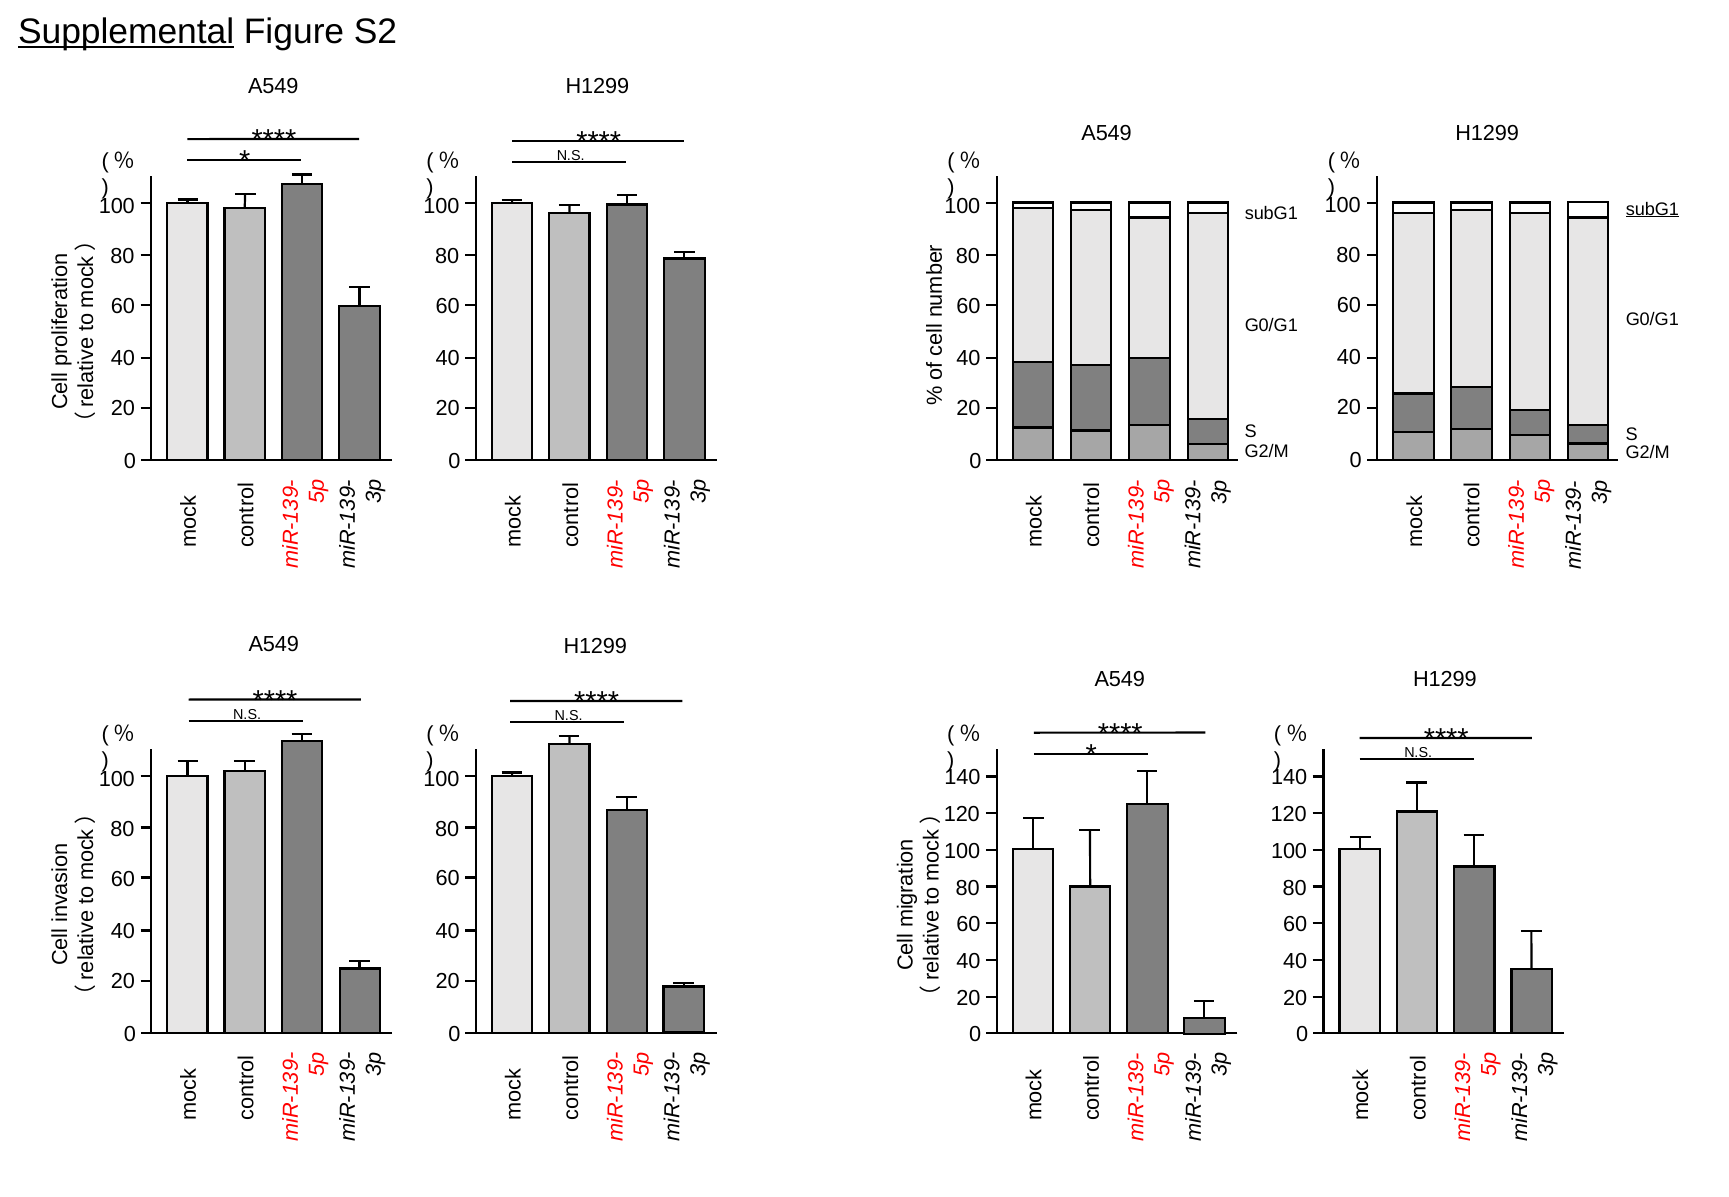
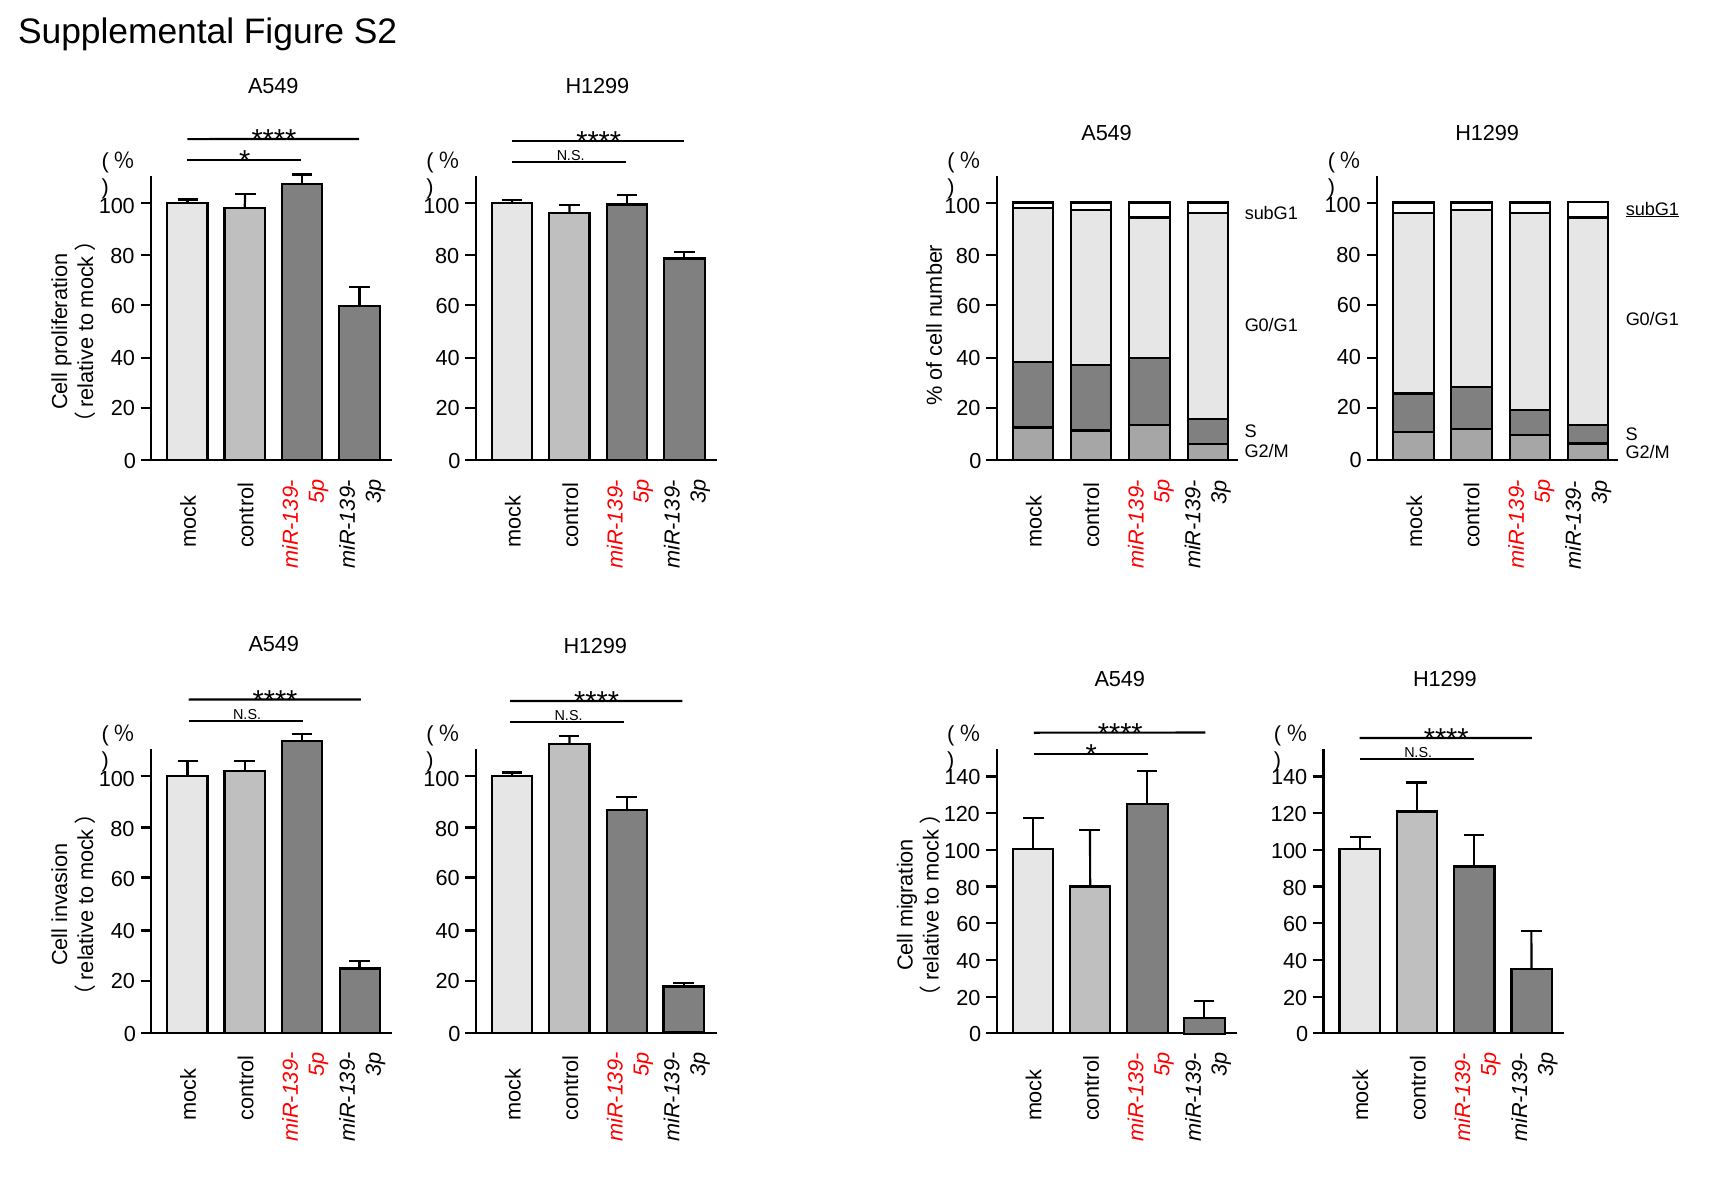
Supplemental underline: present -> none (126, 32)
